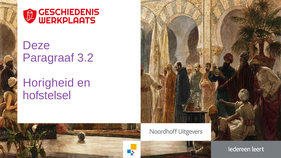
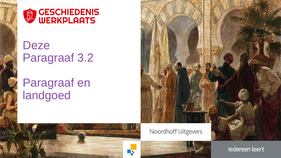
Horigheid: Horigheid -> Paragraaf (48, 83)
hofstelsel: hofstelsel -> landgoed (47, 95)
